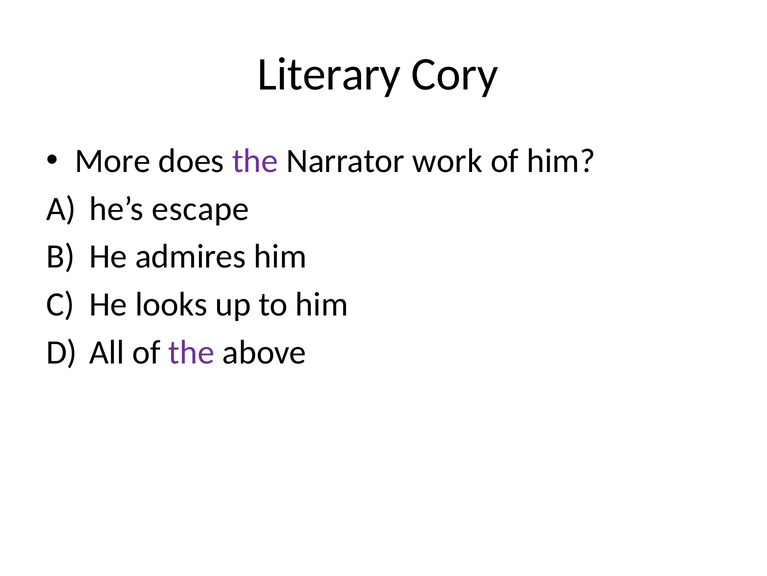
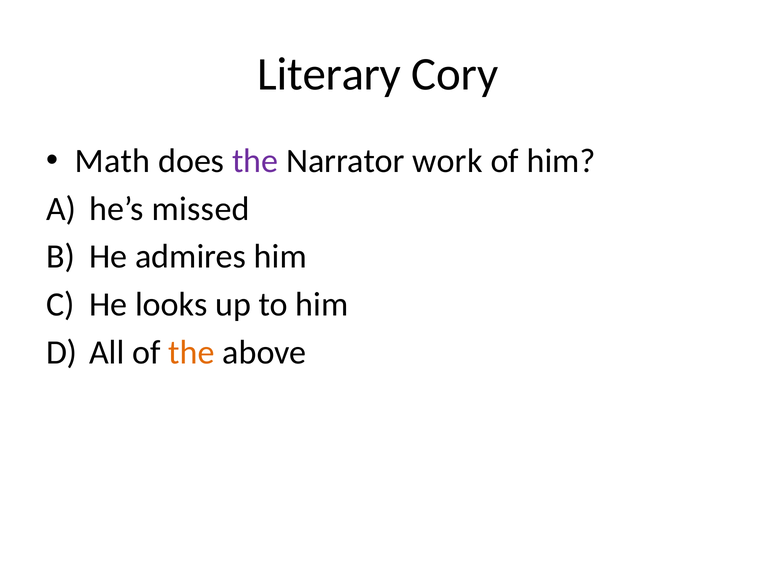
More: More -> Math (113, 161)
escape: escape -> missed (201, 209)
the colour: purple -> orange (191, 352)
